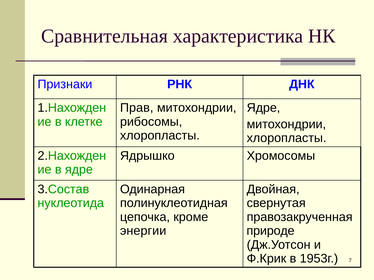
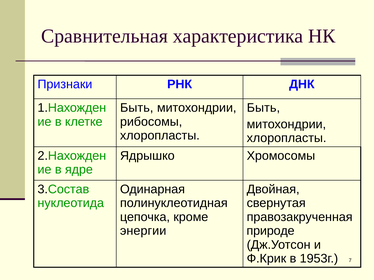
Прав: Прав -> Быть (137, 108)
Ядре: Ядре -> Быть (263, 108)
